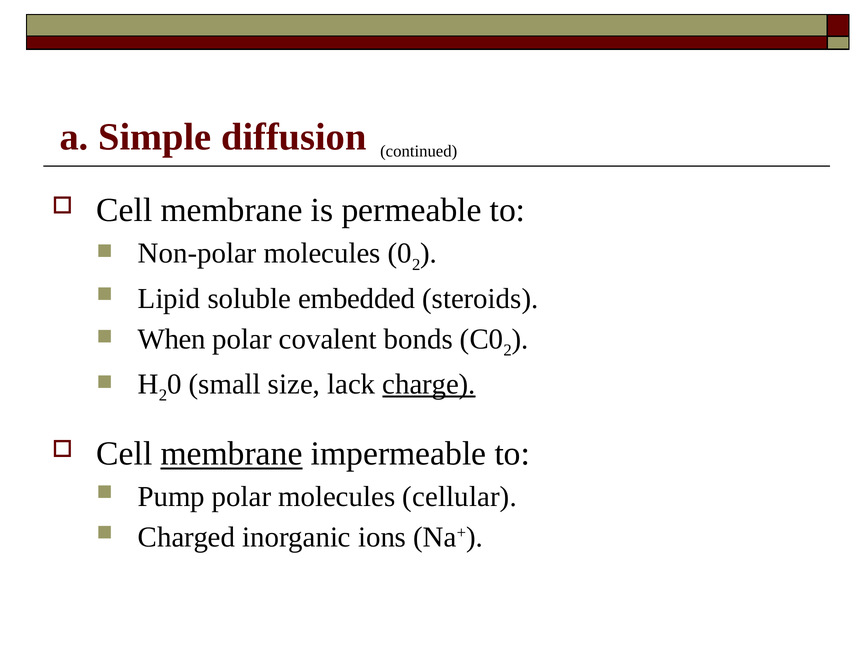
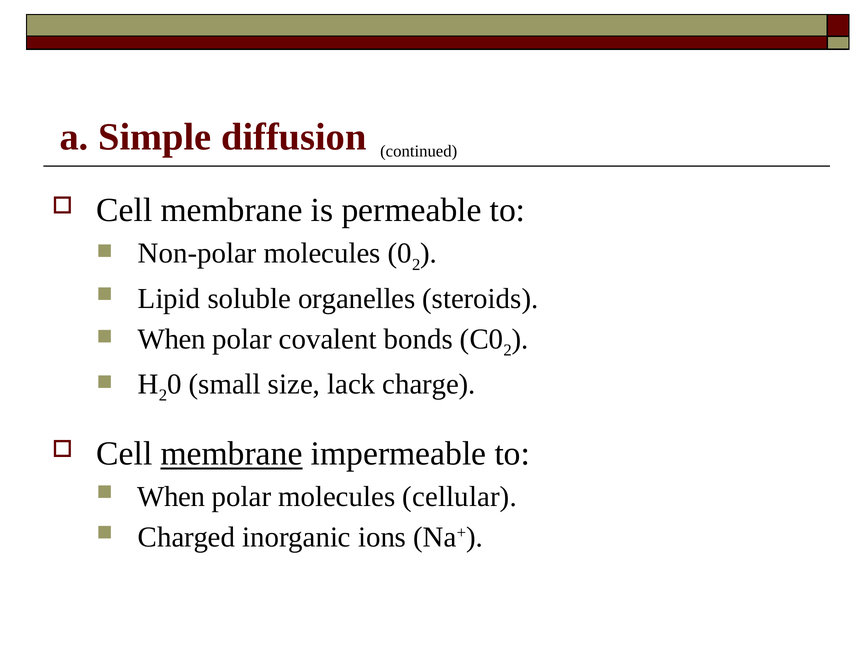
embedded: embedded -> organelles (357, 298)
charge underline: present -> none (429, 384)
Pump: Pump -> When (171, 496)
